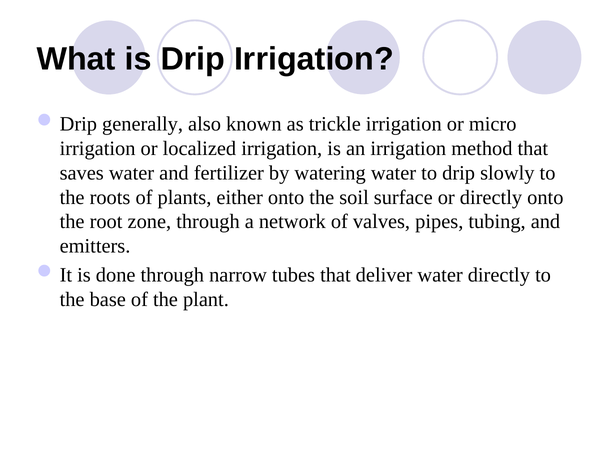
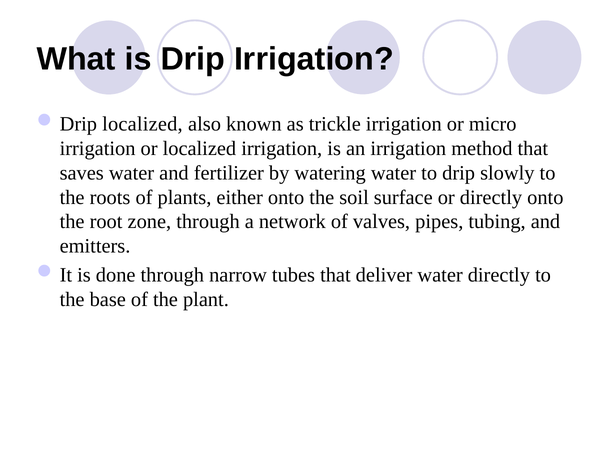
generally: generally -> localized (142, 124)
